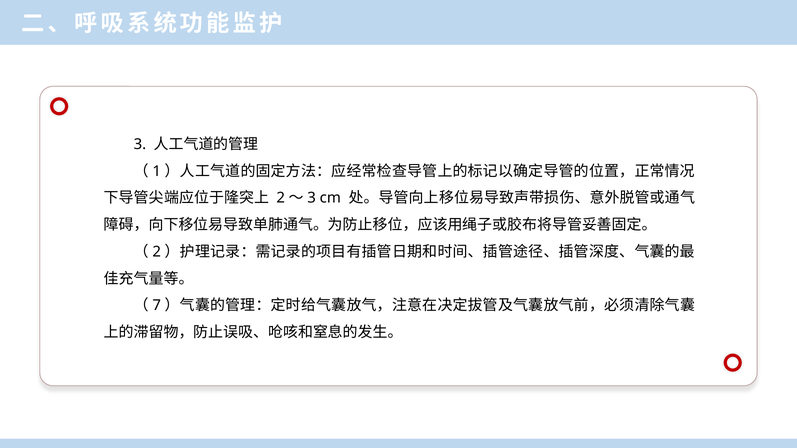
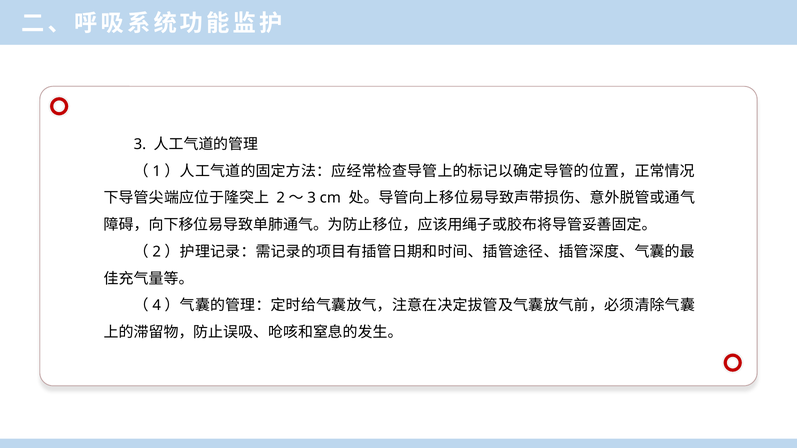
7: 7 -> 4 (157, 306)
